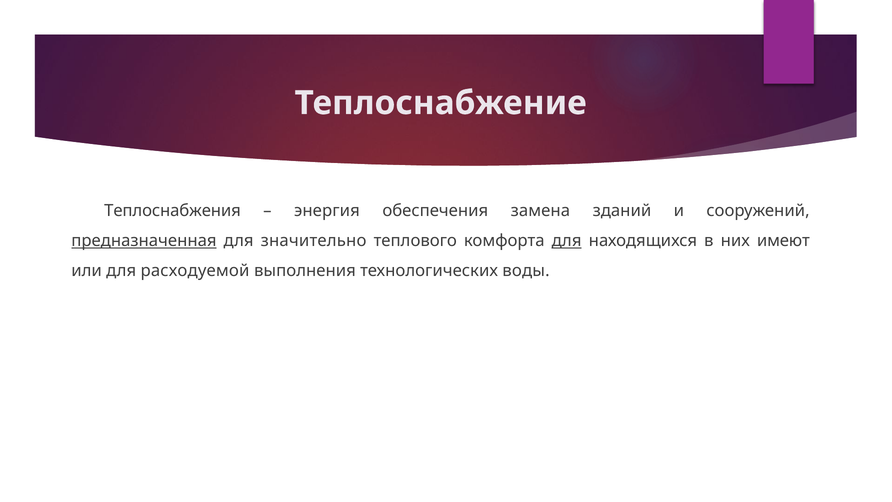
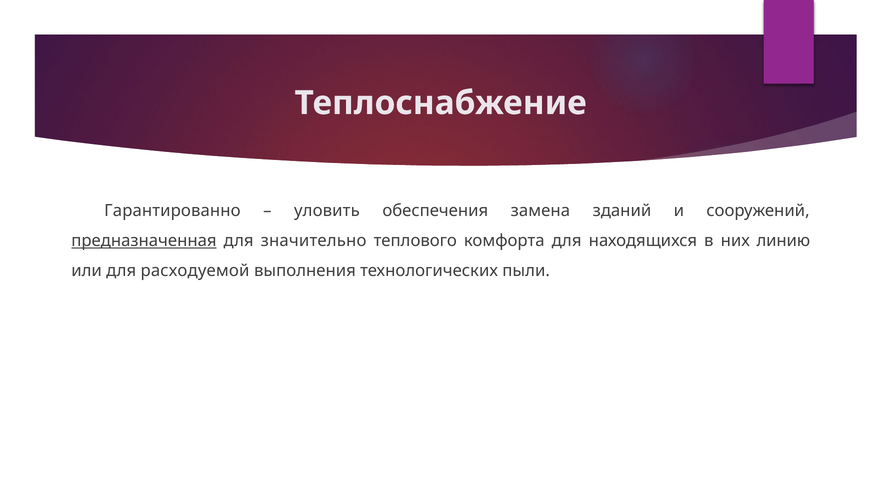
Теплоснабжения: Теплоснабжения -> Гарантированно (172, 211)
энергия: энергия -> уловить (327, 211)
для underline: present -> none (567, 241)
имеют: имеют -> линию (783, 241)
воды: воды -> пыли (526, 271)
